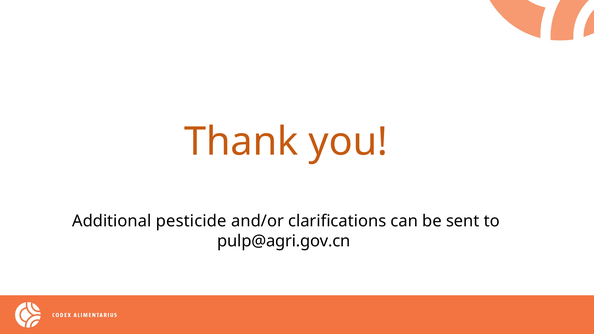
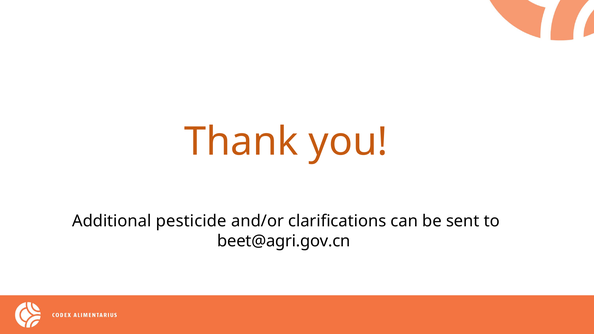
pulp@agri.gov.cn: pulp@agri.gov.cn -> beet@agri.gov.cn (284, 241)
